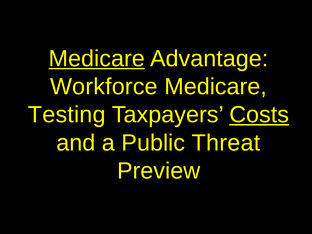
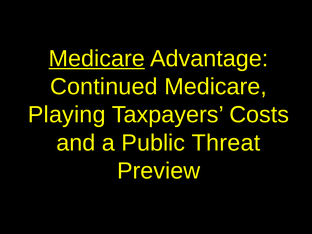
Workforce: Workforce -> Continued (104, 87)
Testing: Testing -> Playing (67, 115)
Costs underline: present -> none (259, 115)
